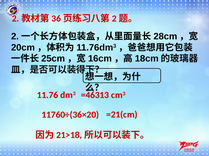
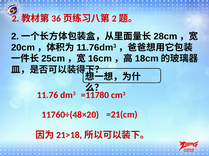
=46313: =46313 -> =11780 (95, 96)
11760÷(36×20: 11760÷(36×20 -> 11760÷(48×20 (70, 115)
